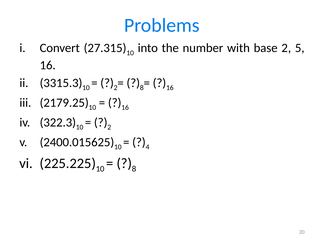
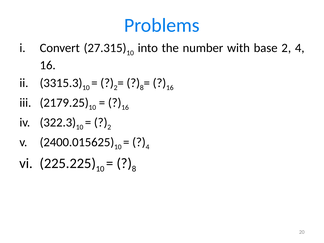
2 5: 5 -> 4 (300, 48)
